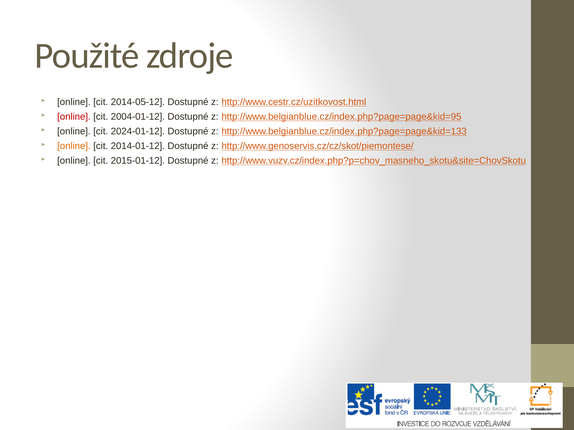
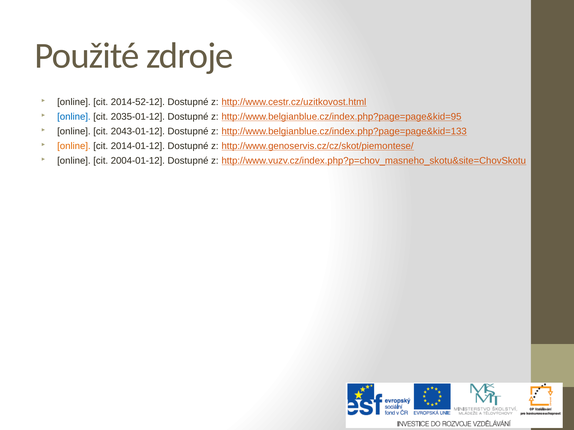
2014-05-12: 2014-05-12 -> 2014-52-12 (138, 102)
online colour: red -> blue (74, 117)
2004-01-12: 2004-01-12 -> 2035-01-12 (138, 117)
2024-01-12: 2024-01-12 -> 2043-01-12 (138, 132)
2015-01-12: 2015-01-12 -> 2004-01-12 (138, 161)
